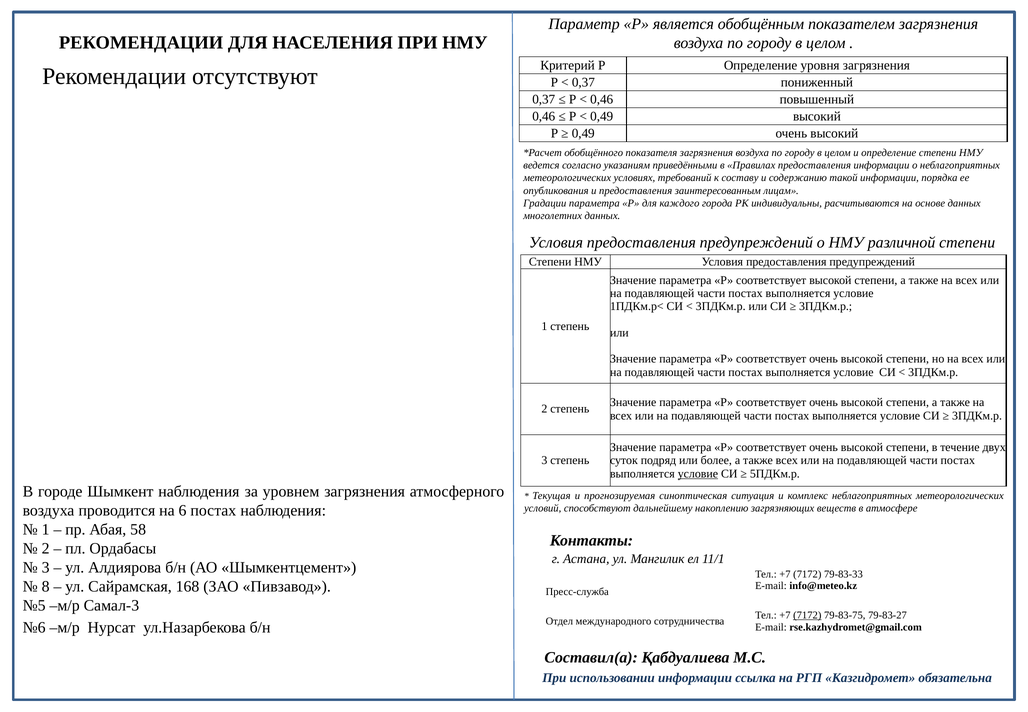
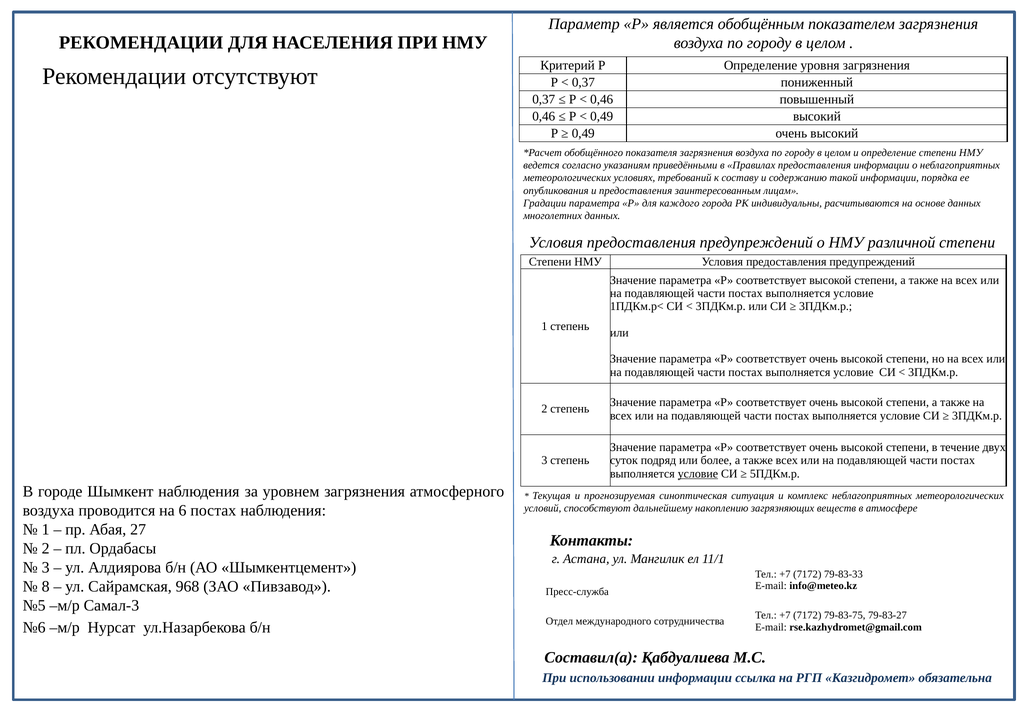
58: 58 -> 27 (138, 529)
168: 168 -> 968 (188, 586)
7172 underline: present -> none (807, 615)
